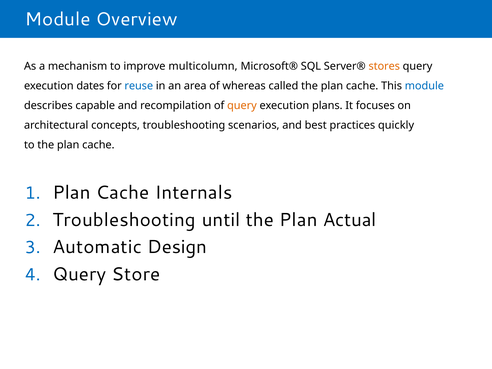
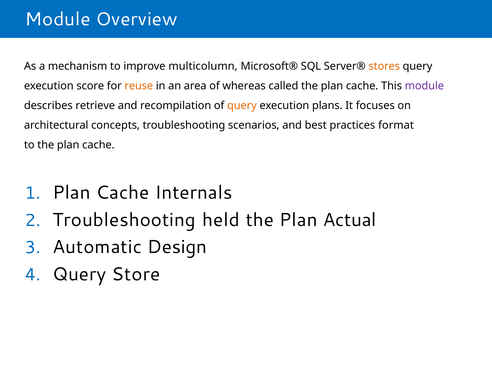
dates: dates -> score (90, 86)
reuse colour: blue -> orange (139, 86)
module colour: blue -> purple (424, 86)
capable: capable -> retrieve (95, 105)
quickly: quickly -> format (396, 125)
until: until -> held (221, 220)
